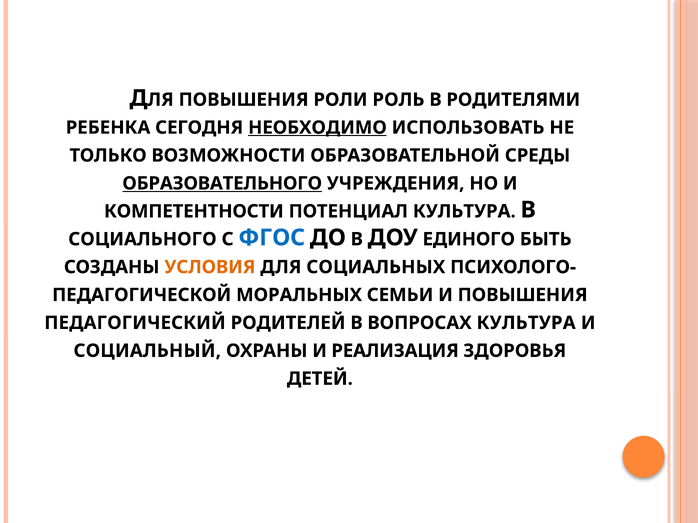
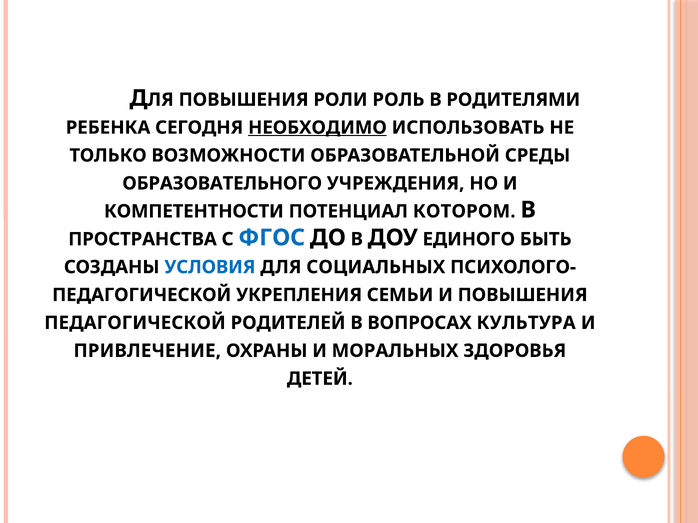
ОБРАЗОВАТЕЛЬНОГО underline: present -> none (222, 184)
ПОТЕНЦИАЛ КУЛЬТУРА: КУЛЬТУРА -> КОТОРОМ (464, 211)
СОЦИАЛЬНОГО: СОЦИАЛЬНОГО -> ПРОСТРАНСТВА (142, 239)
УСЛОВИЯ colour: orange -> blue (210, 267)
МОРАЛЬНЫХ: МОРАЛЬНЫХ -> УКРЕПЛЕНИЯ (299, 295)
ПЕДАГОГИЧЕСКИЙ: ПЕДАГОГИЧЕСКИЙ -> ПЕДАГОГИЧЕСКОЙ (135, 323)
СОЦИАЛЬНЫЙ: СОЦИАЛЬНЫЙ -> ПРИВЛЕЧЕНИЕ (147, 351)
РЕАЛИЗАЦИЯ: РЕАЛИЗАЦИЯ -> МОРАЛЬНЫХ (395, 351)
